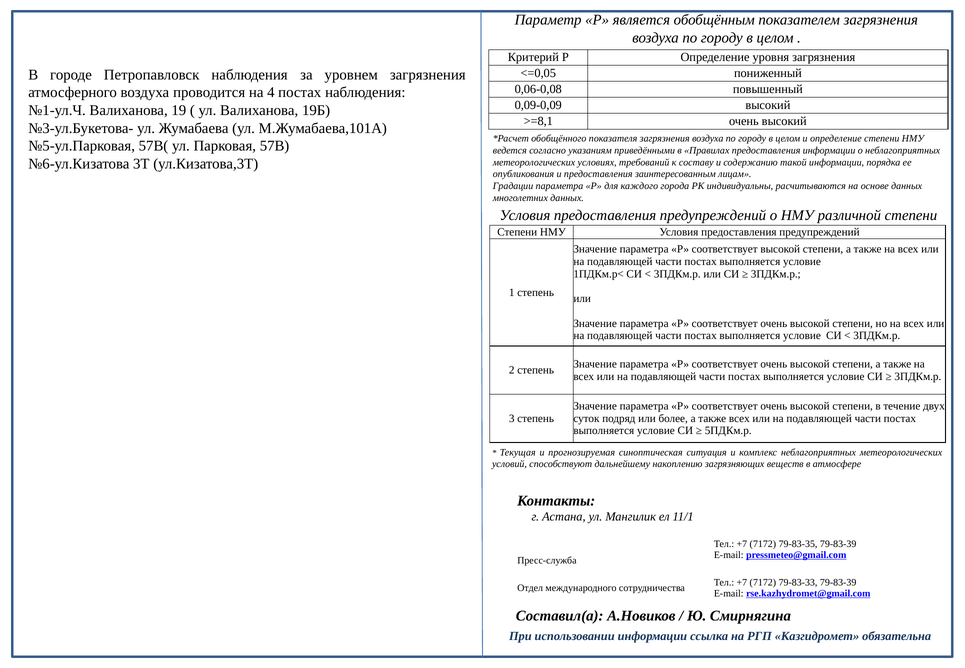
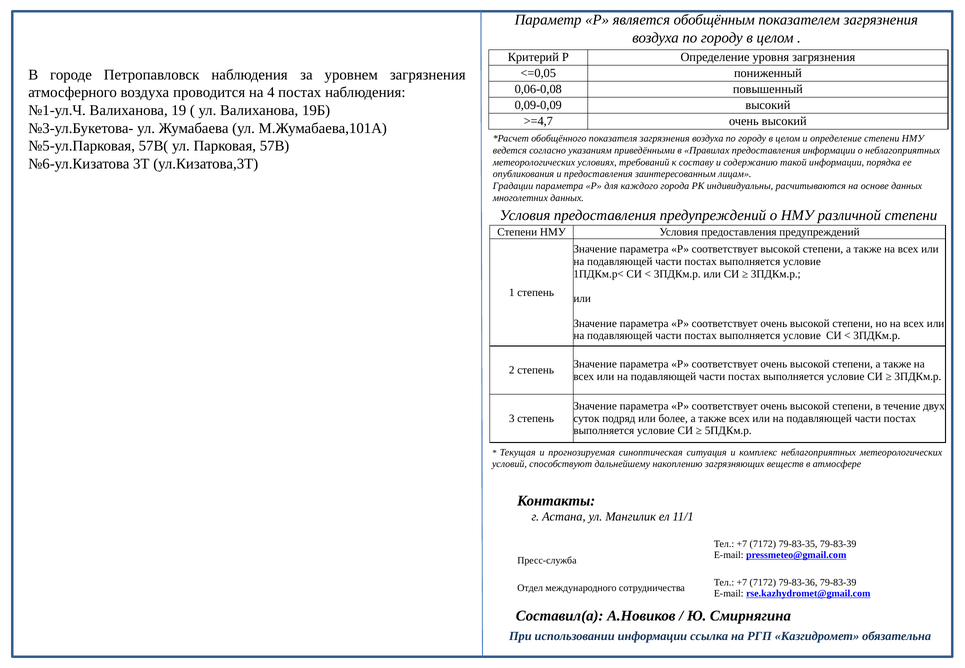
>=8,1: >=8,1 -> >=4,7 (538, 121)
79-83-33: 79-83-33 -> 79-83-36 (798, 582)
